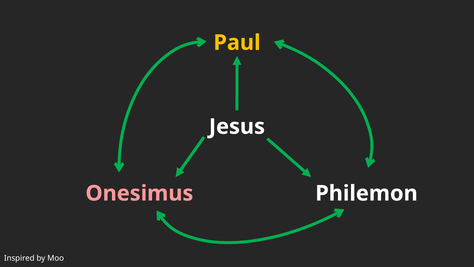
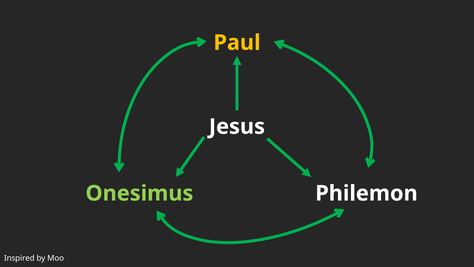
Onesimus colour: pink -> light green (139, 193)
